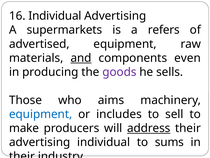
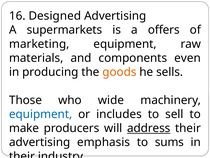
16 Individual: Individual -> Designed (55, 16)
refers: refers -> offers (164, 30)
advertised: advertised -> marketing (39, 44)
and underline: present -> none (81, 58)
goods colour: purple -> orange (119, 72)
aims: aims -> wide (111, 100)
advertising individual: individual -> emphasis (104, 142)
